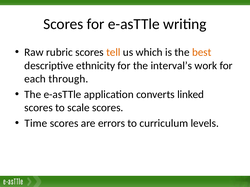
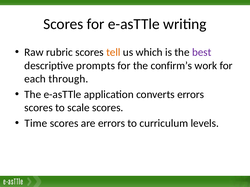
best colour: orange -> purple (202, 52)
ethnicity: ethnicity -> prompts (96, 66)
interval’s: interval’s -> confirm’s (171, 66)
converts linked: linked -> errors (191, 95)
